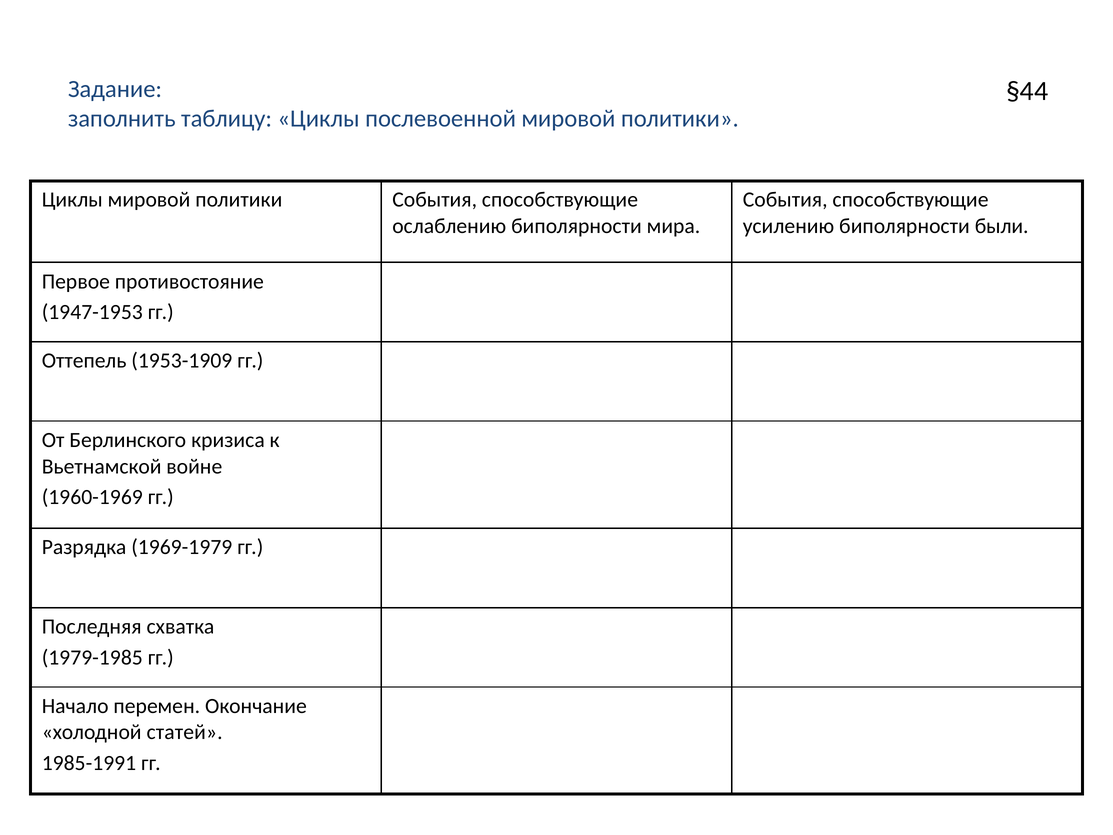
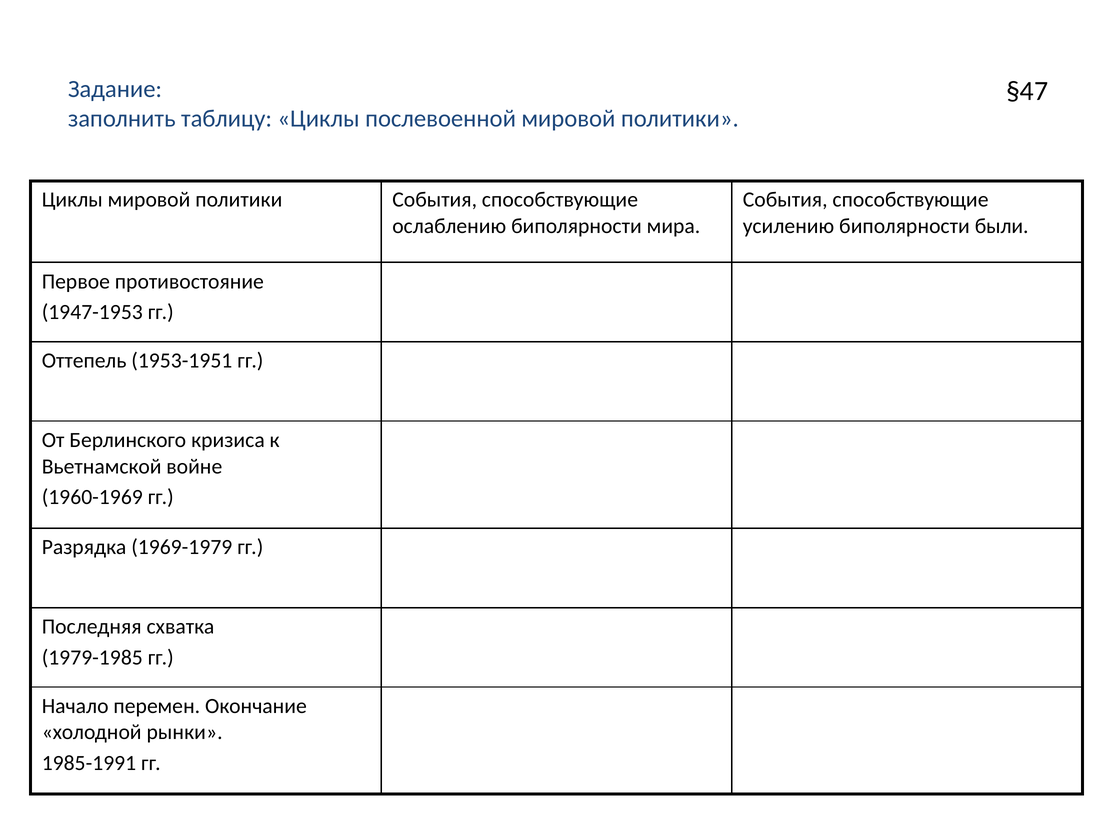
§44: §44 -> §47 (1027, 91)
1953-1909: 1953-1909 -> 1953-1951 (182, 361)
статей: статей -> рынки (185, 732)
